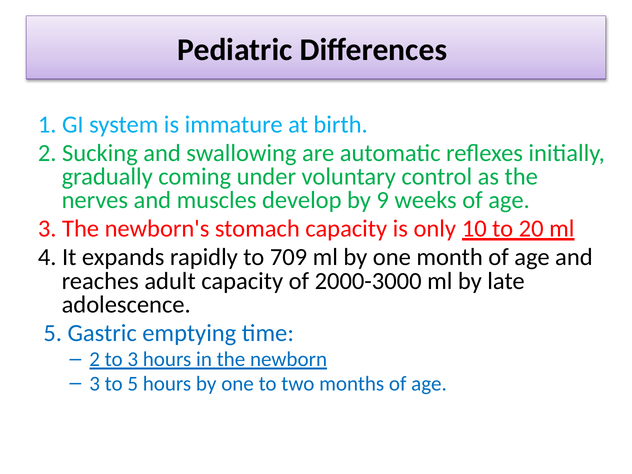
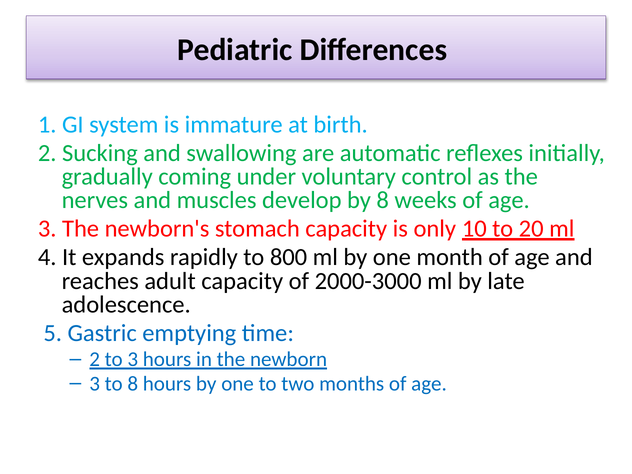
by 9: 9 -> 8 (383, 200)
709: 709 -> 800 (289, 257)
to 5: 5 -> 8 (133, 384)
